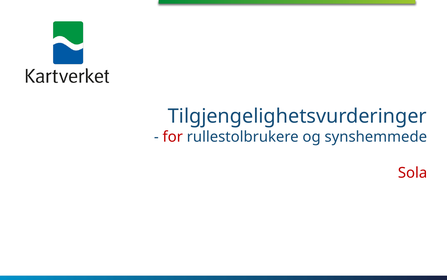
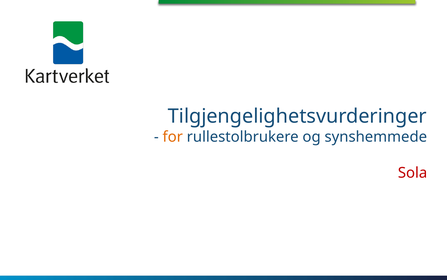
for colour: red -> orange (173, 137)
